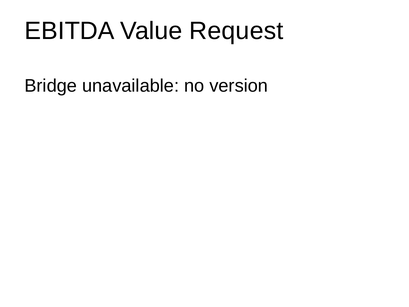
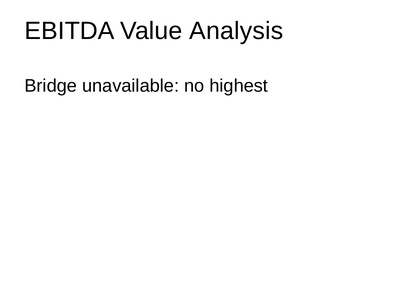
Request: Request -> Analysis (236, 31)
version: version -> highest (239, 86)
